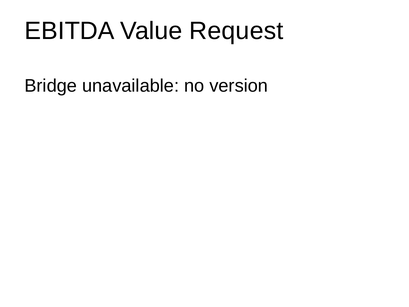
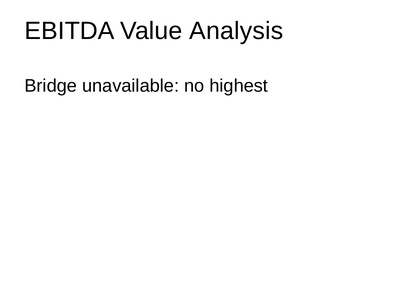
Request: Request -> Analysis (236, 31)
version: version -> highest (239, 86)
